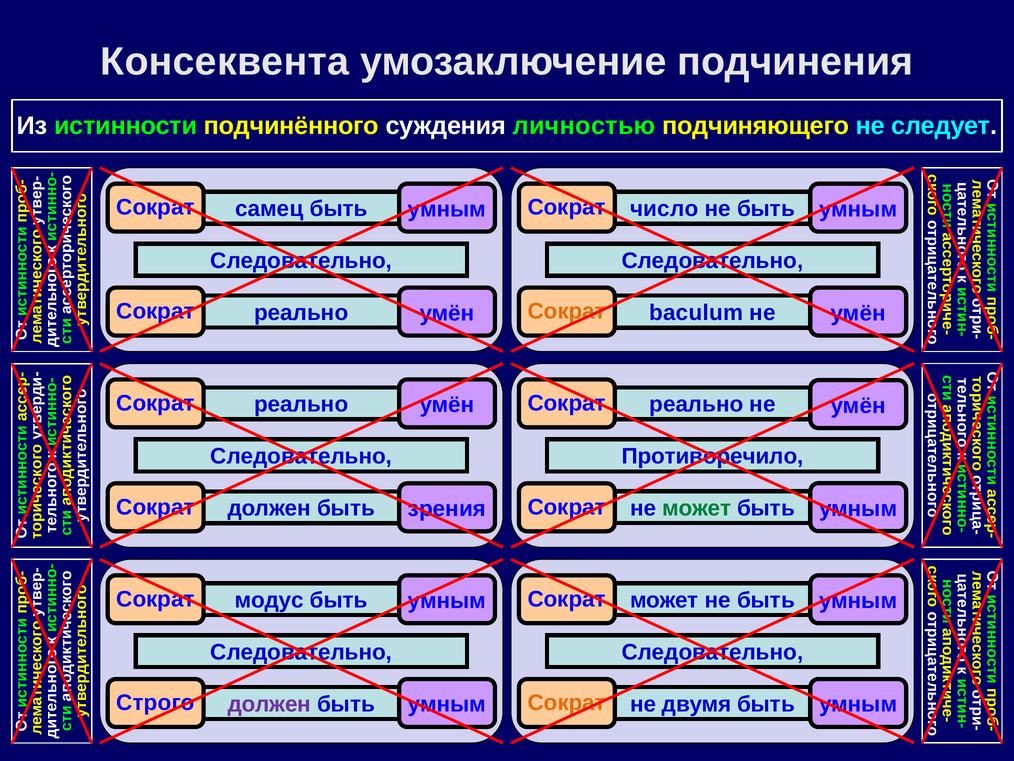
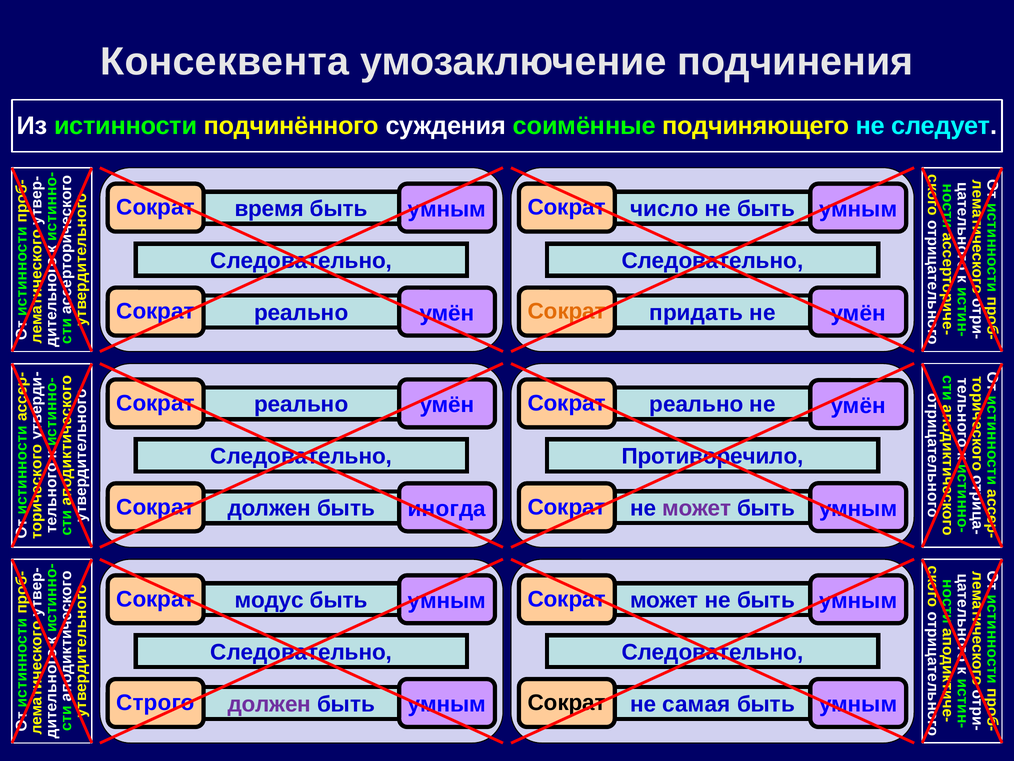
личностью: личностью -> соимённые (584, 126)
самец: самец -> время (269, 209)
baculum: baculum -> придать (696, 312)
может colour: green -> purple (697, 508)
зрения: зрения -> иногда (447, 509)
Сократ colour: orange -> black (567, 702)
двумя: двумя -> самая (696, 704)
